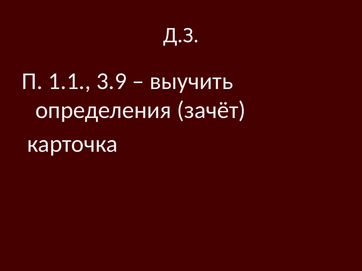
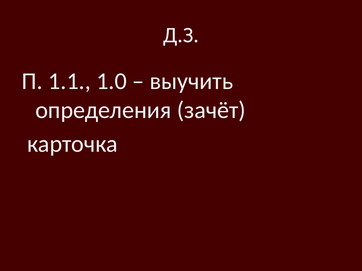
3.9: 3.9 -> 1.0 (112, 81)
